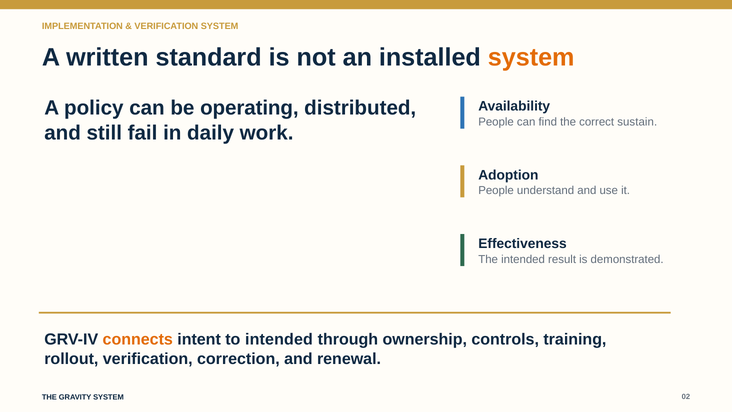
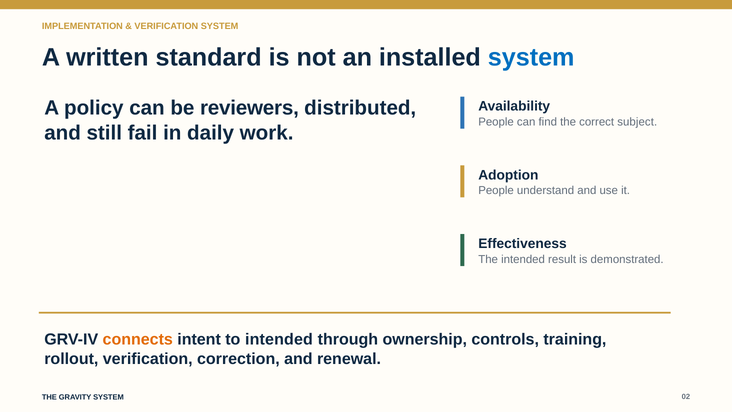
system colour: orange -> blue (531, 57)
operating: operating -> reviewers (249, 108)
sustain: sustain -> subject (637, 122)
